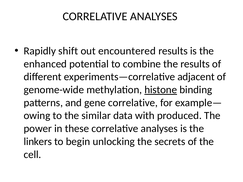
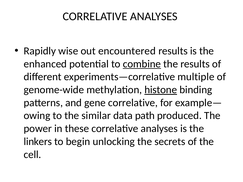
shift: shift -> wise (68, 51)
combine underline: none -> present (142, 64)
adjacent: adjacent -> multiple (196, 77)
with: with -> path (145, 116)
